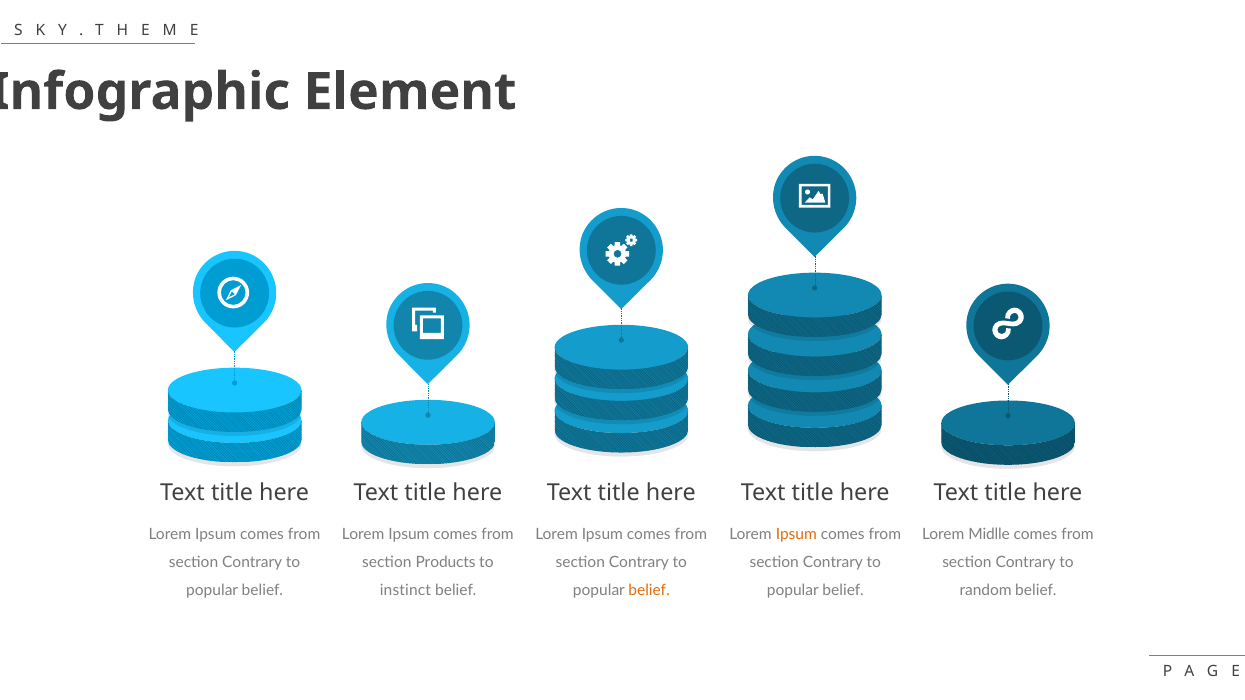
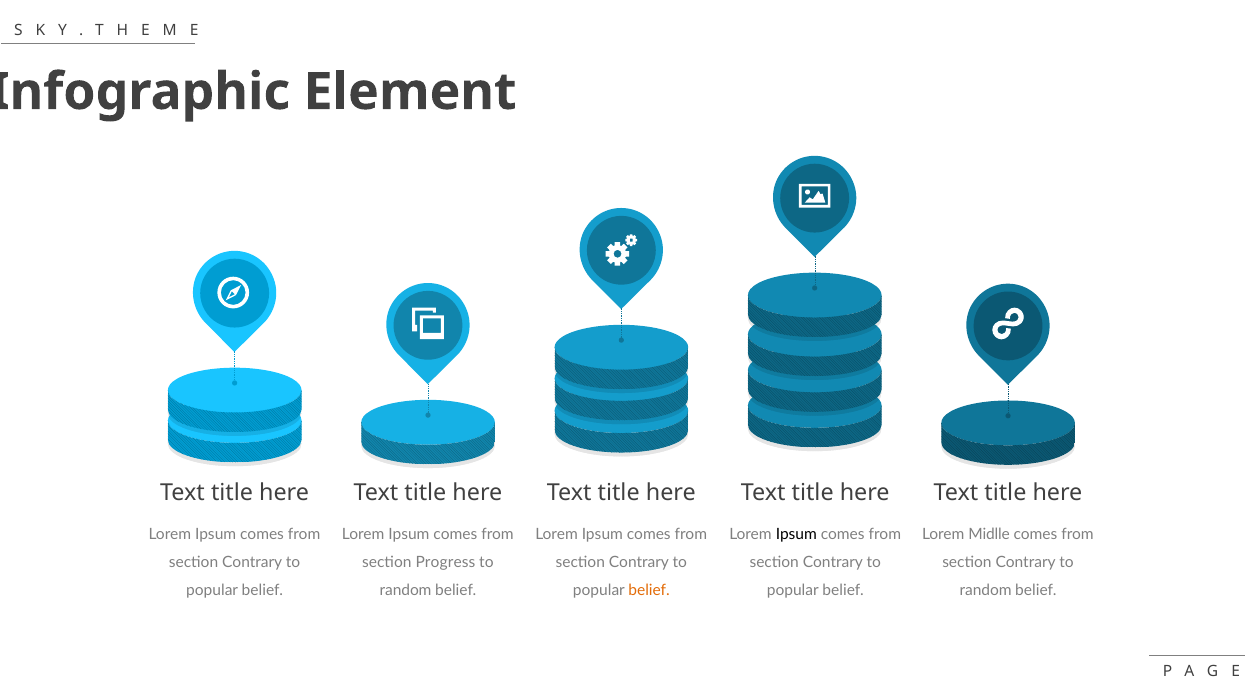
Ipsum colour: orange -> black (796, 535)
Products: Products -> Progress (445, 563)
instinct: instinct -> random (406, 591)
